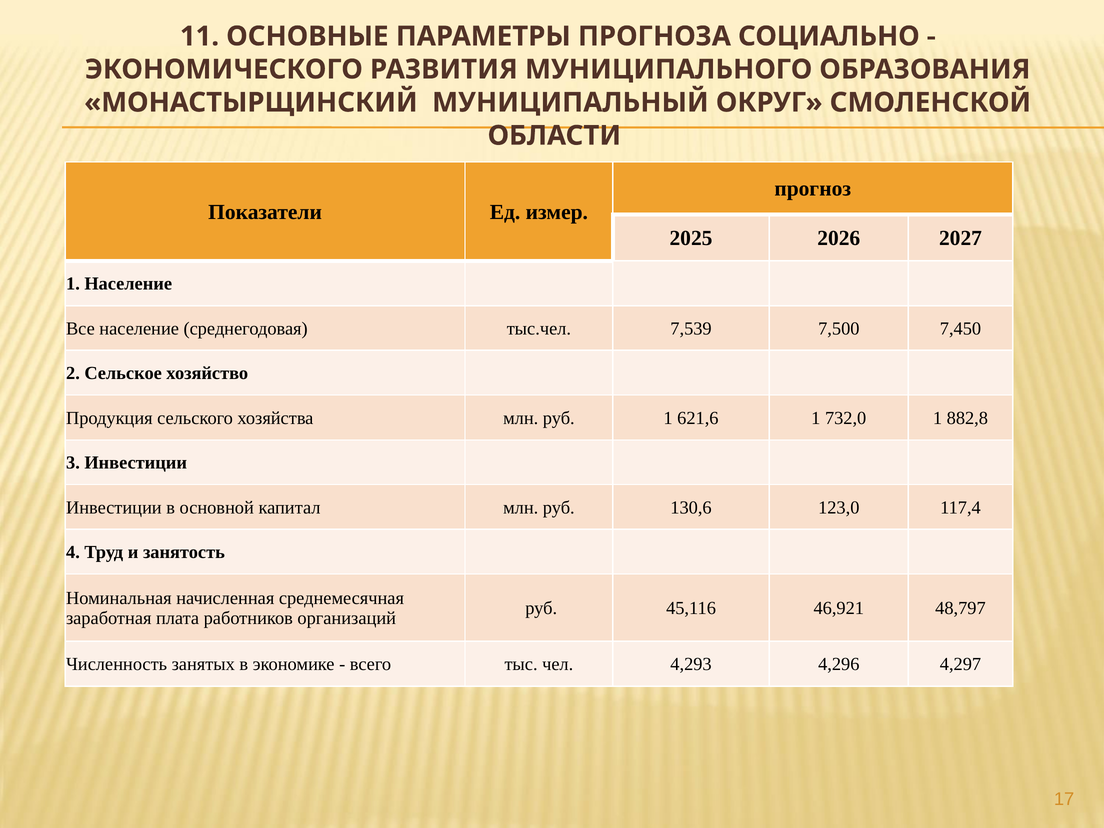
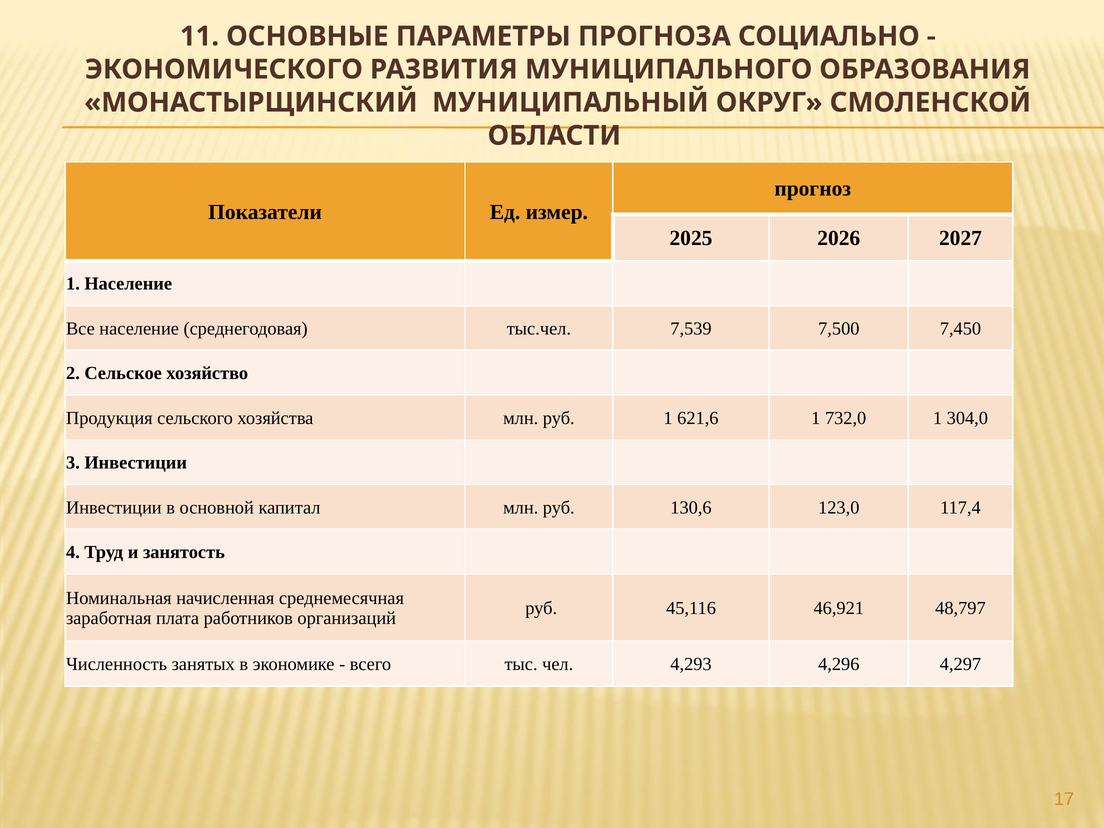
882,8: 882,8 -> 304,0 (967, 418)
